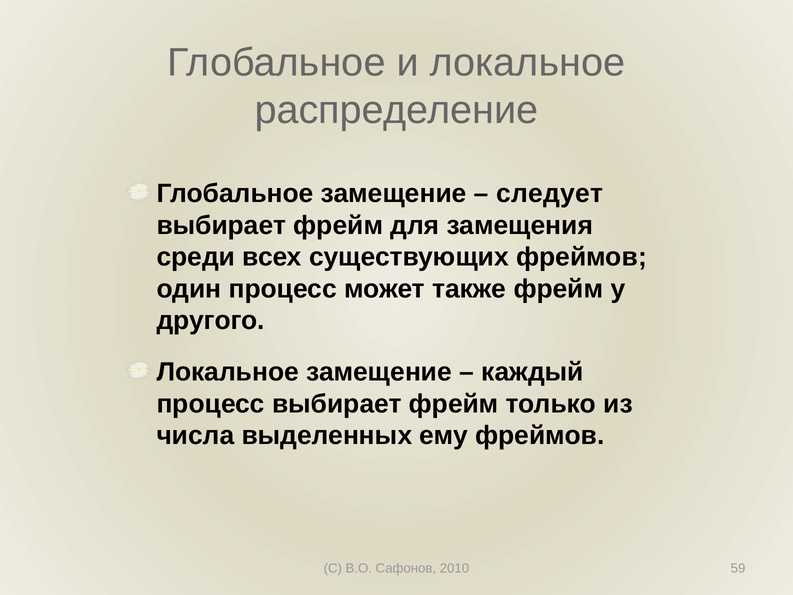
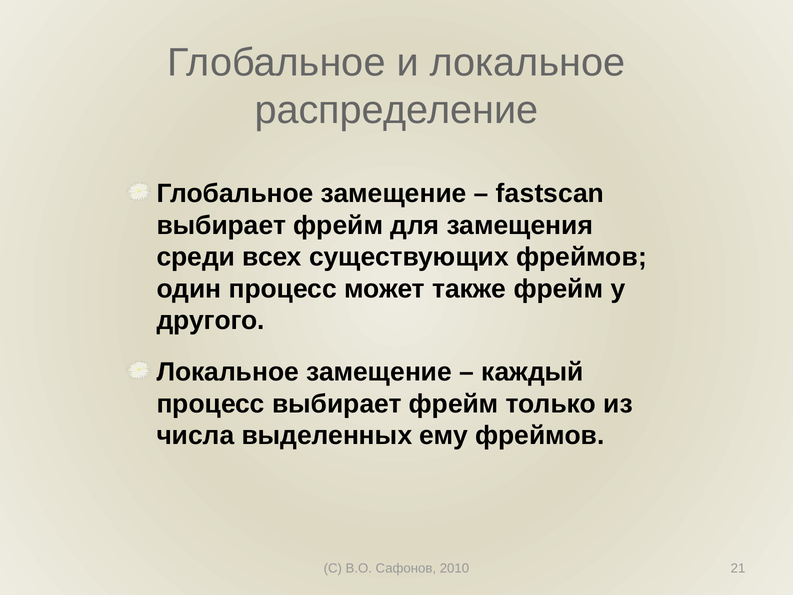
следует: следует -> fastscan (550, 193)
59: 59 -> 21 (738, 568)
